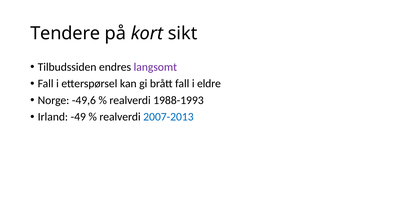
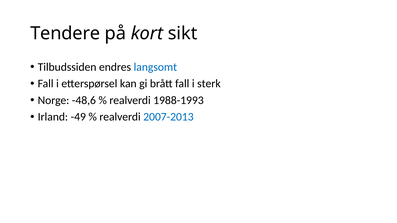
langsomt colour: purple -> blue (155, 67)
eldre: eldre -> sterk (209, 84)
-49,6: -49,6 -> -48,6 (84, 100)
